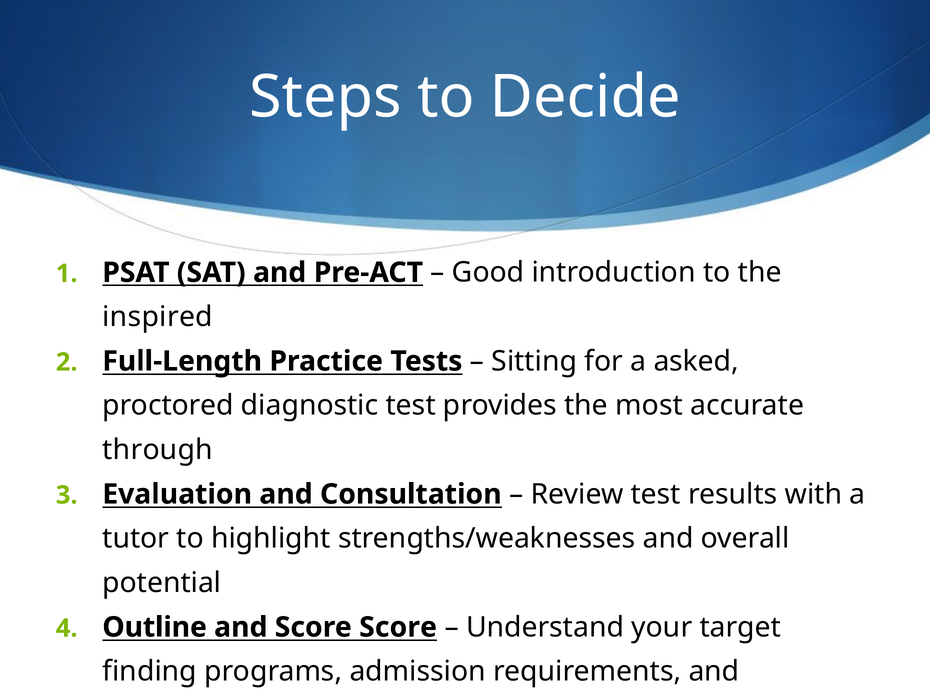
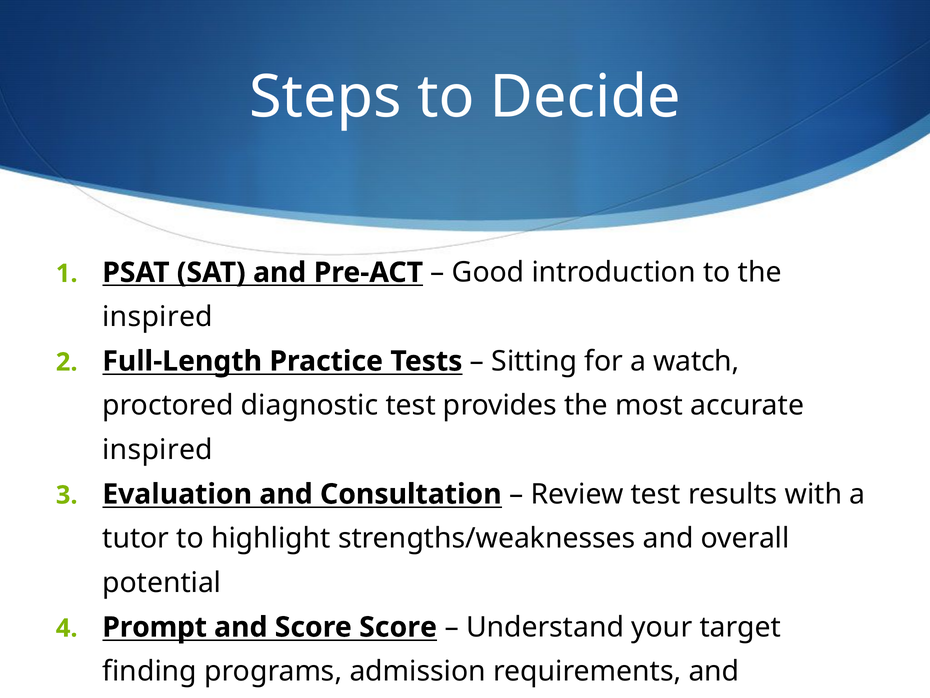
asked: asked -> watch (696, 361)
through: through -> inspired (158, 450)
Outline: Outline -> Prompt (155, 627)
